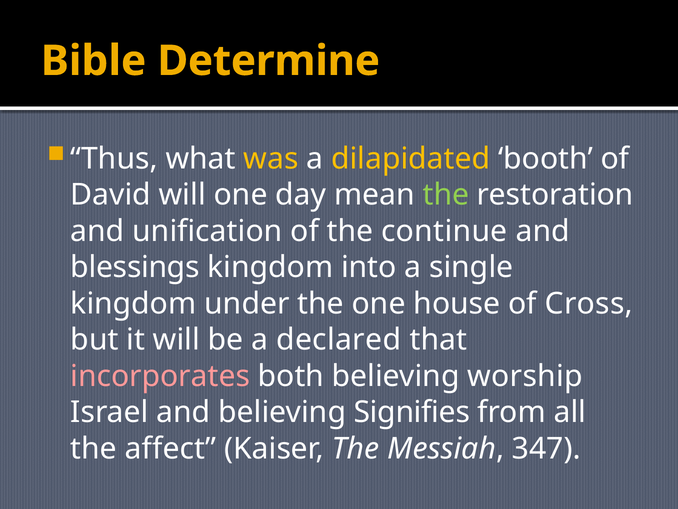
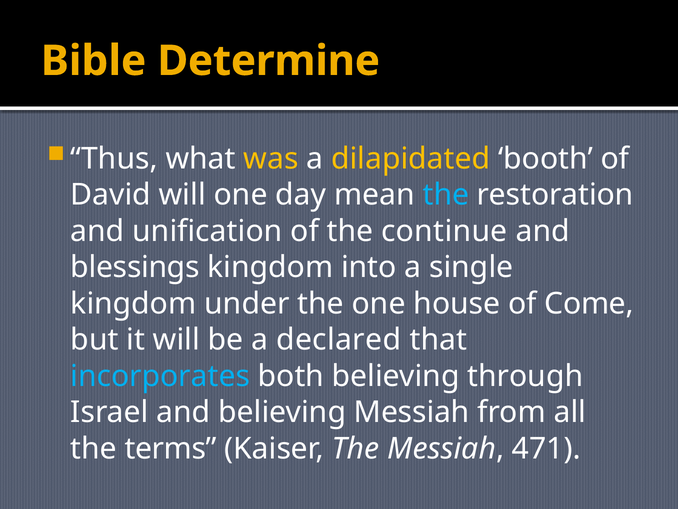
the colour: light green -> light blue (446, 195)
Cross: Cross -> Come (589, 303)
incorporates colour: pink -> light blue (160, 376)
worship: worship -> through (525, 376)
believing Signifies: Signifies -> Messiah (412, 412)
affect: affect -> terms (171, 448)
347: 347 -> 471 (546, 448)
